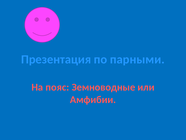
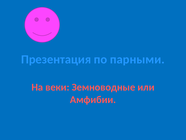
пояс: пояс -> веки (57, 87)
